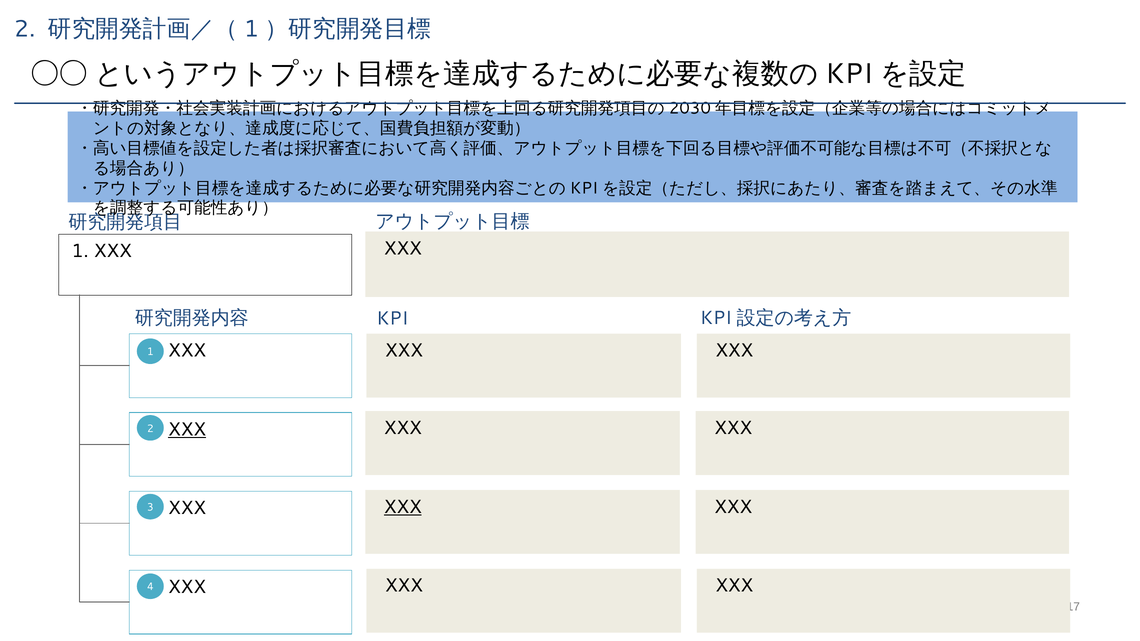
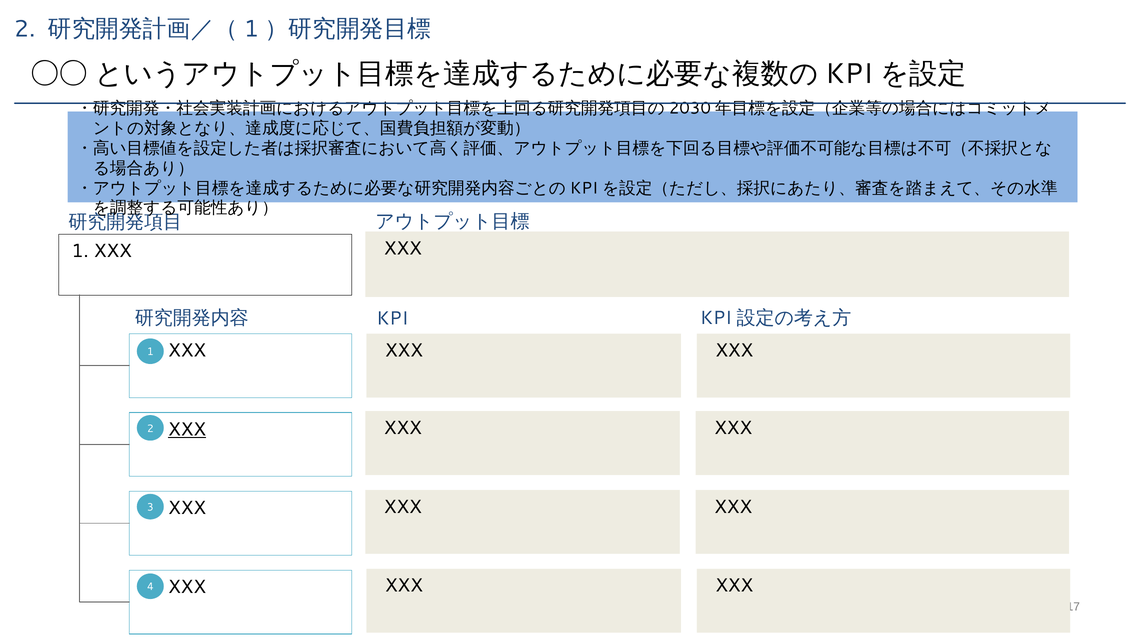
XXX underline: present -> none (403, 507)
